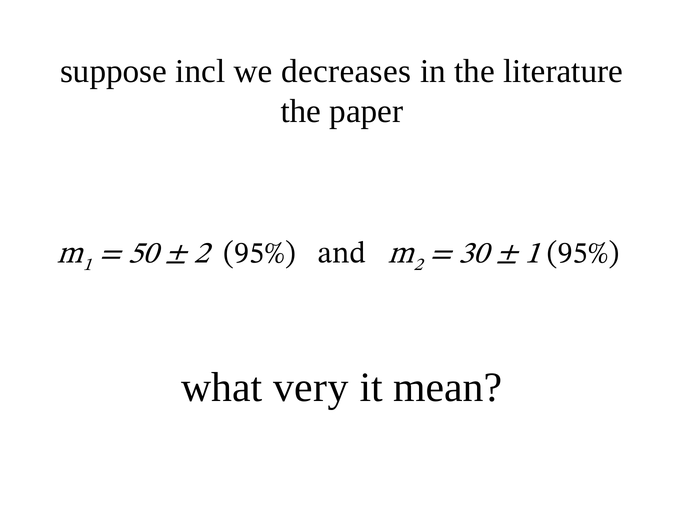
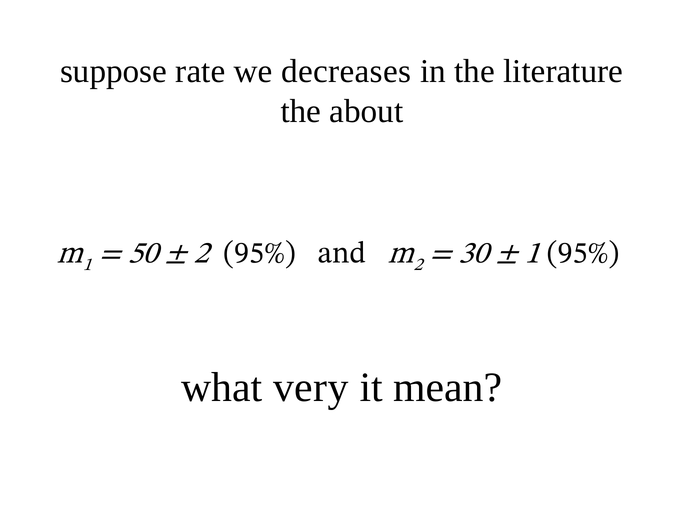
incl: incl -> rate (200, 71)
paper: paper -> about (366, 111)
